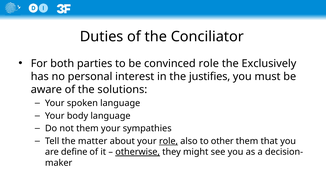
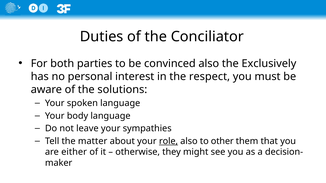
convinced role: role -> also (209, 64)
justifies: justifies -> respect (210, 77)
not them: them -> leave (87, 129)
define: define -> either (74, 152)
otherwise underline: present -> none (138, 152)
